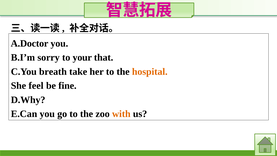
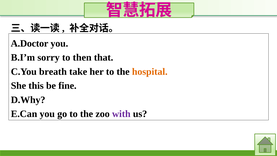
your: your -> then (82, 57)
feel: feel -> this (36, 86)
with colour: orange -> purple (121, 114)
